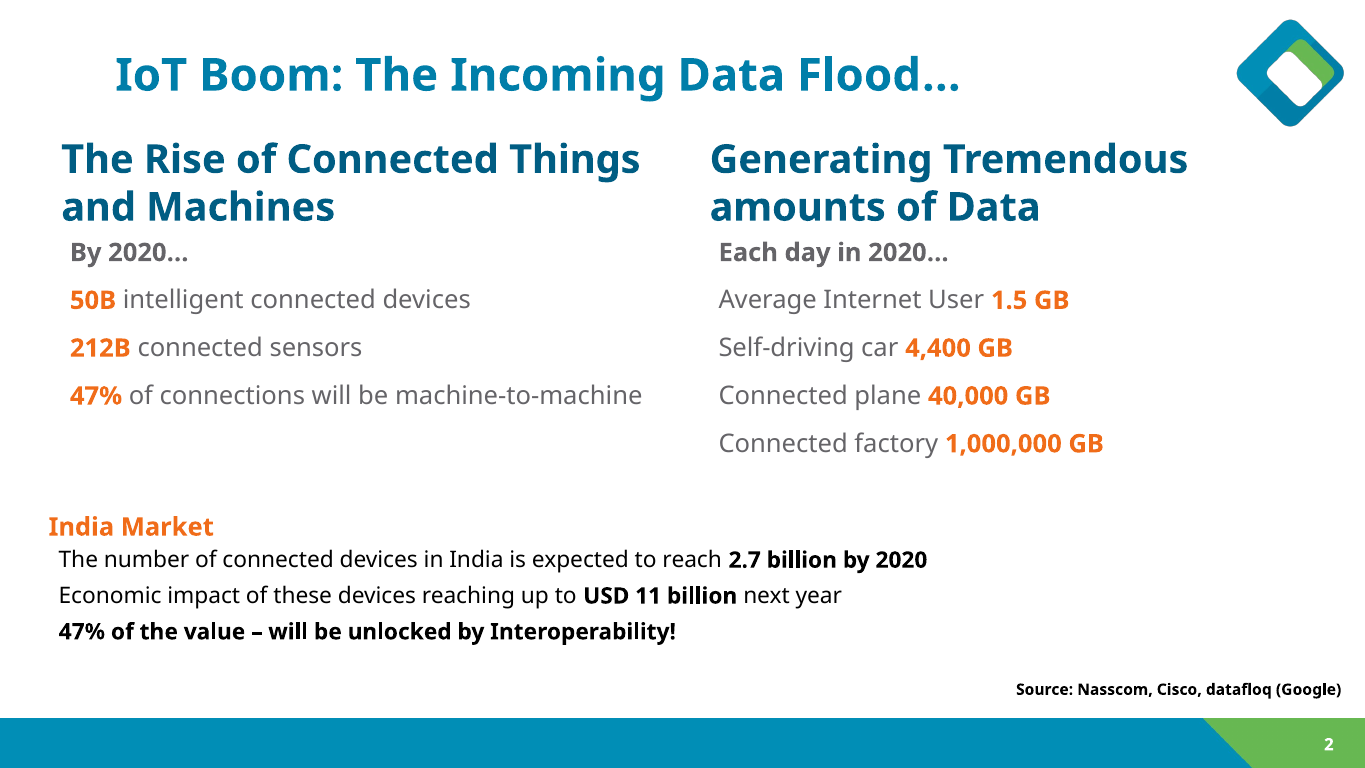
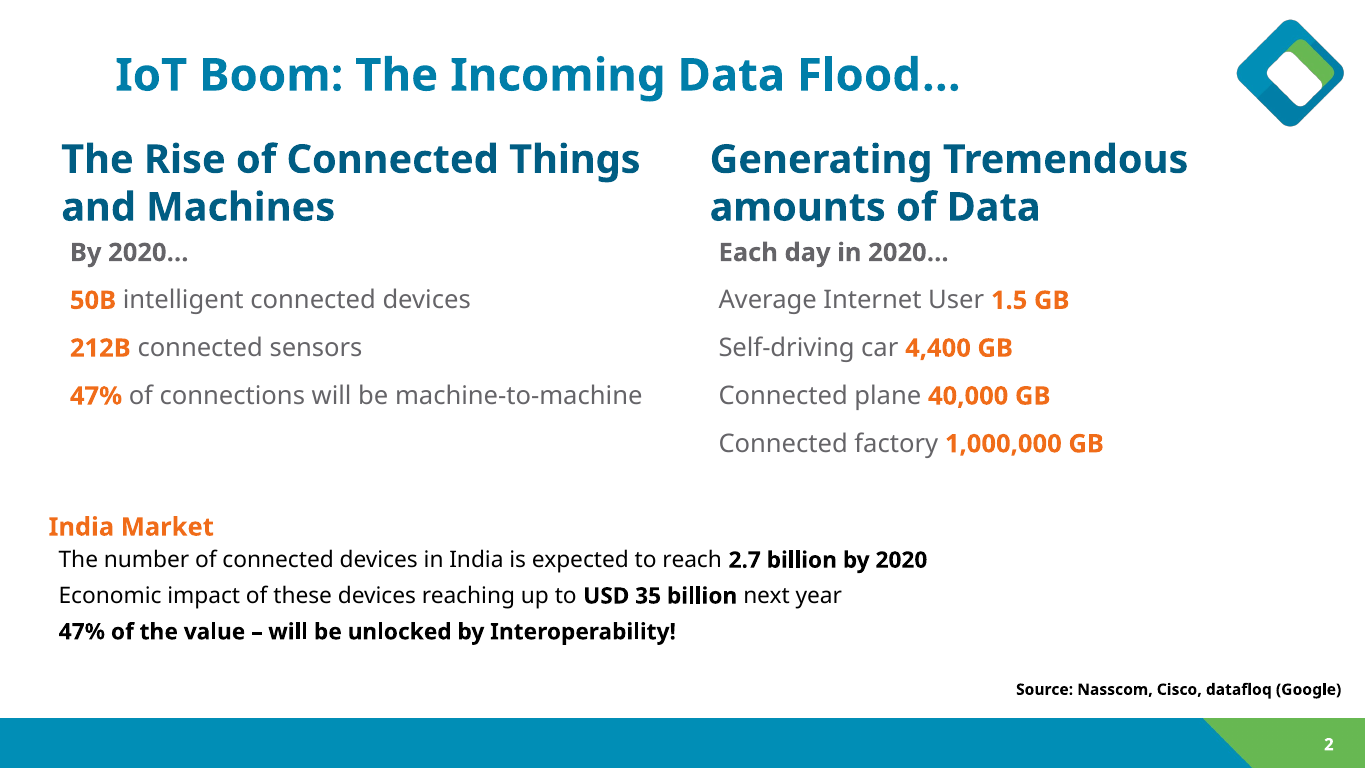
11: 11 -> 35 (648, 596)
